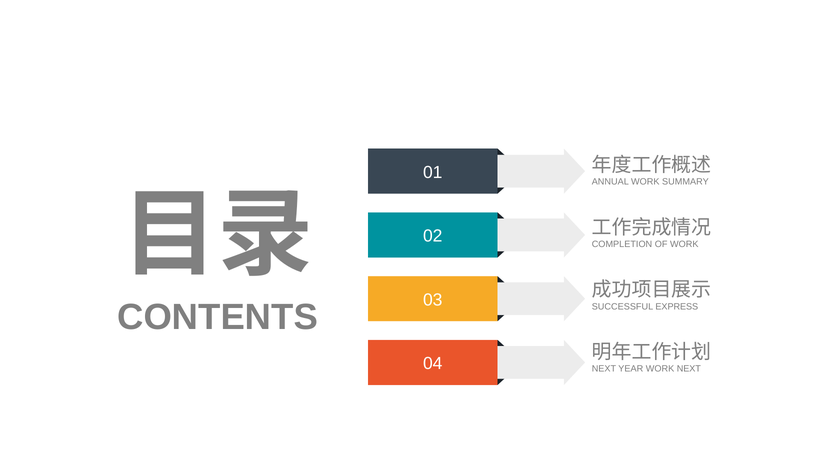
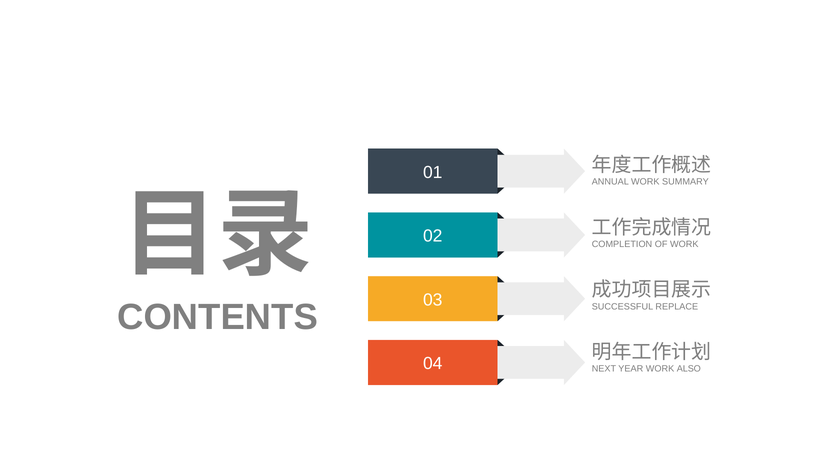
EXPRESS: EXPRESS -> REPLACE (677, 307)
WORK NEXT: NEXT -> ALSO (689, 369)
